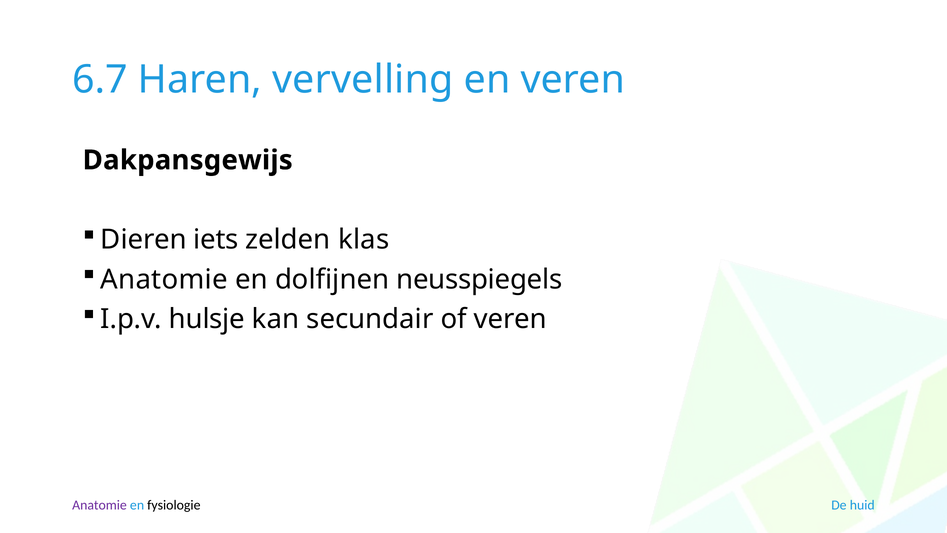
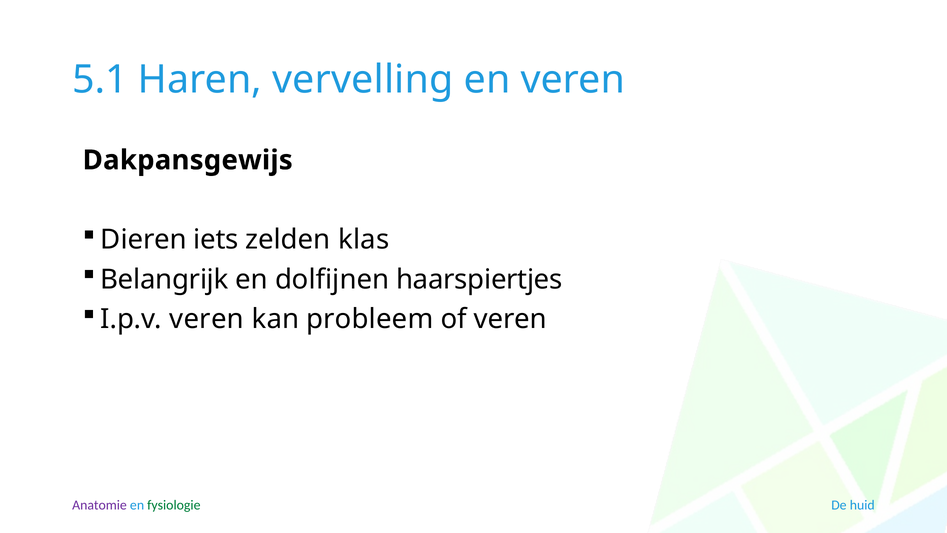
6.7: 6.7 -> 5.1 (100, 80)
Anatomie: Anatomie -> Belangrijk (164, 279)
neusspiegels: neusspiegels -> haarspiertjes (479, 279)
I.p.v hulsje: hulsje -> veren (207, 319)
secundair: secundair -> probleem (370, 319)
fysiologie colour: black -> green (174, 505)
